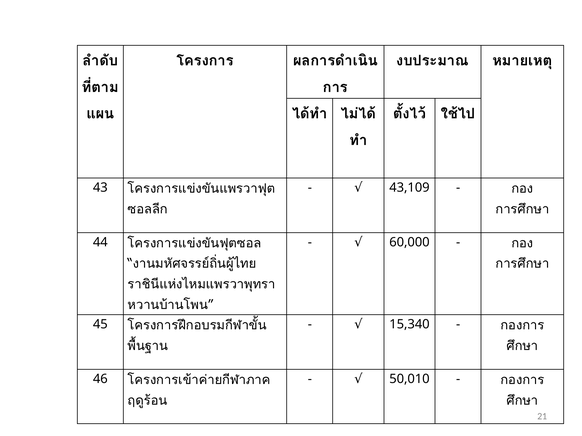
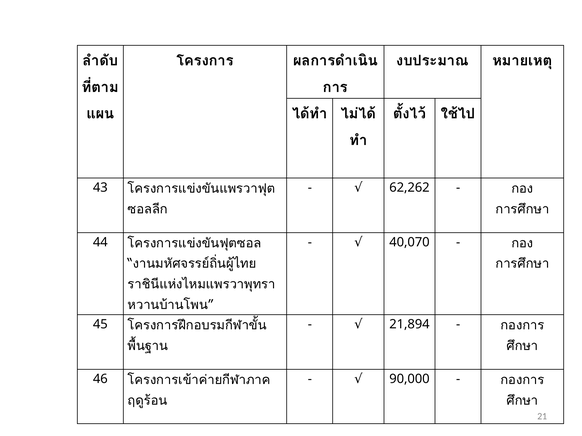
43,109: 43,109 -> 62,262 (409, 188)
60,000: 60,000 -> 40,070 (409, 242)
15,340: 15,340 -> 21,894 (409, 325)
50,010: 50,010 -> 90,000 (409, 379)
